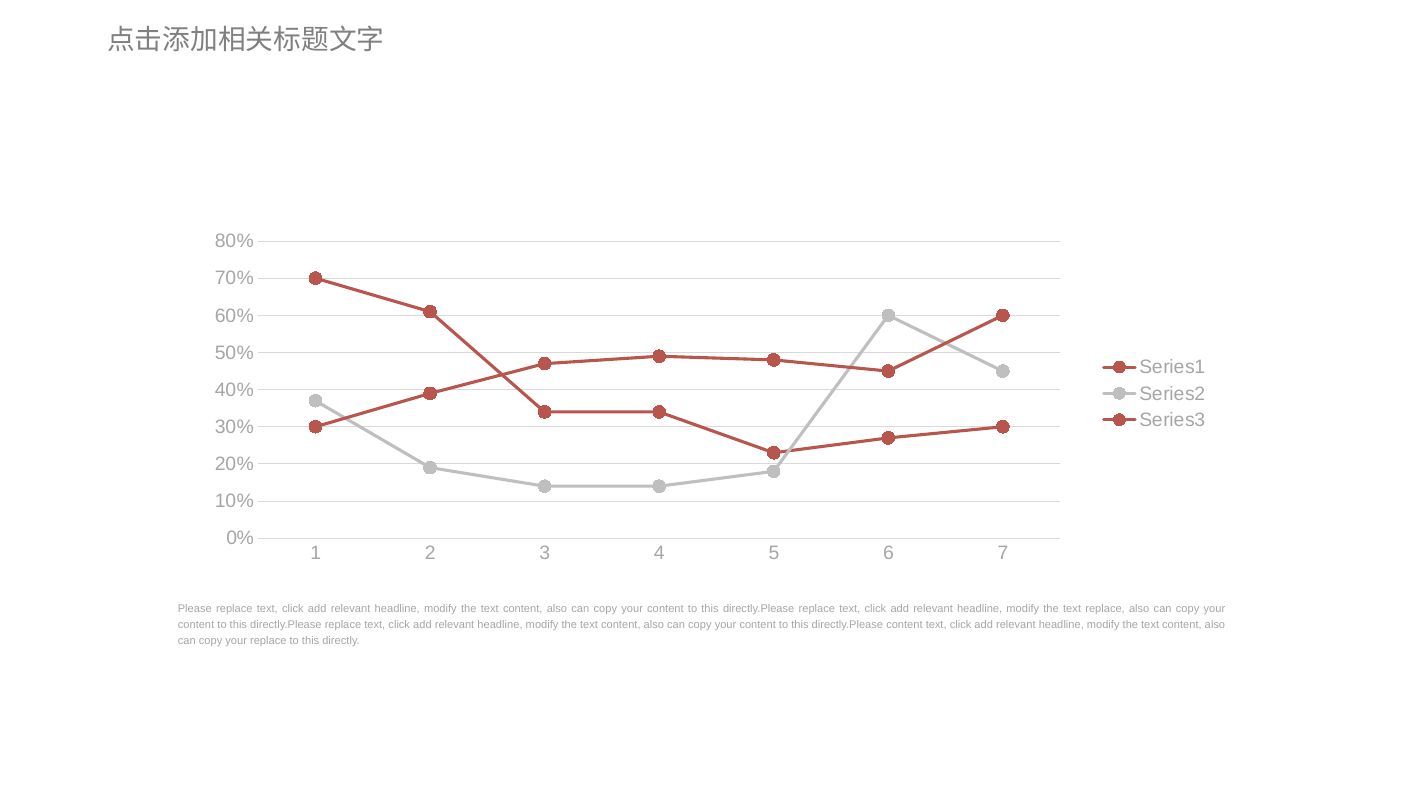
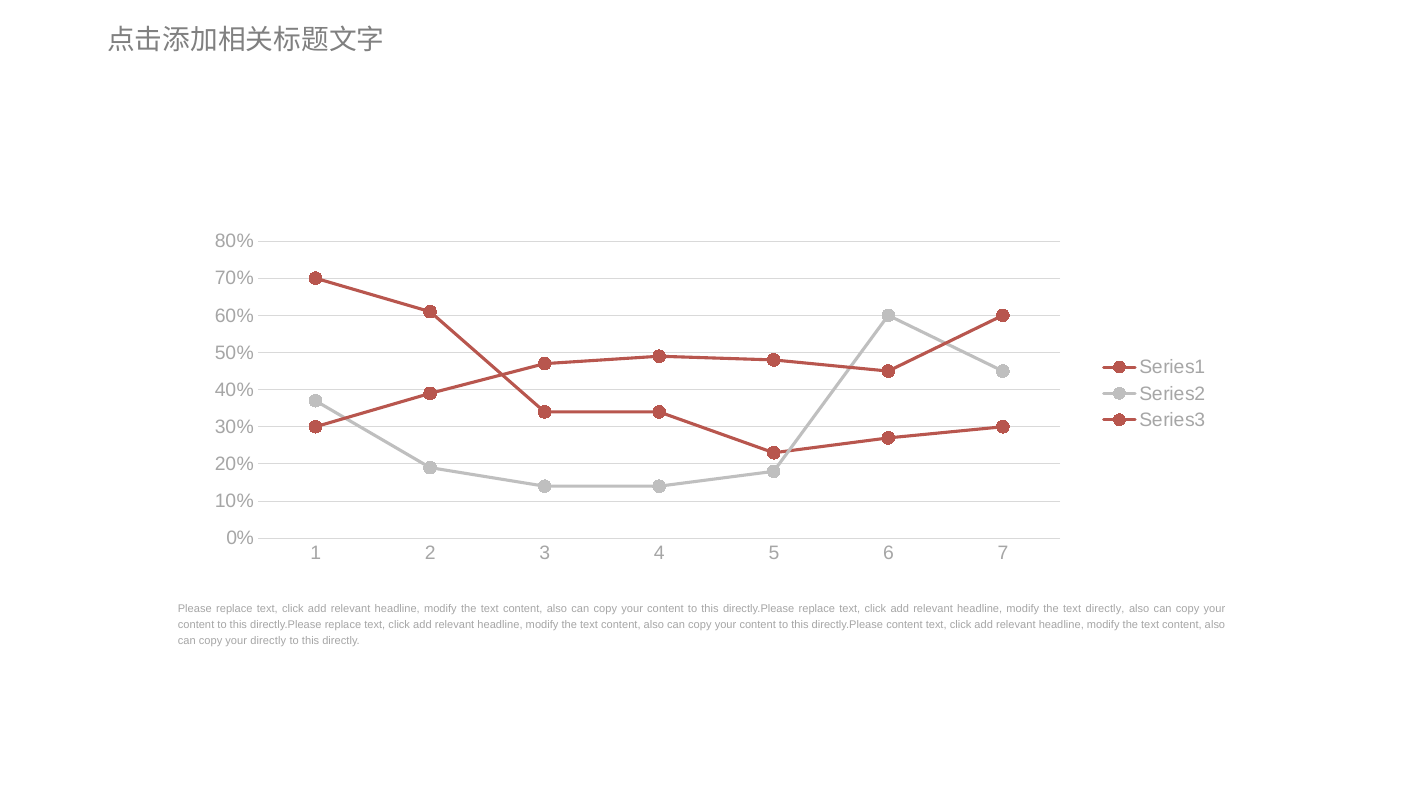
text replace: replace -> directly (1105, 608)
your replace: replace -> directly (268, 640)
